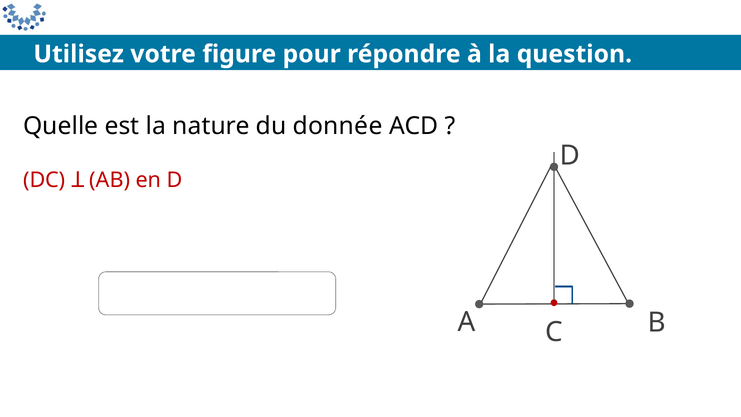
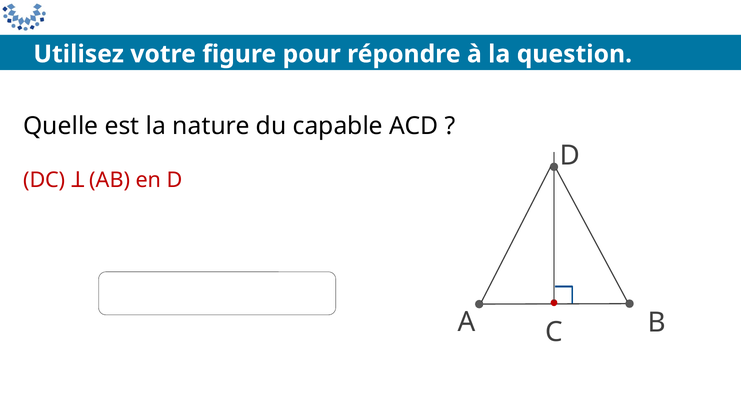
donnée: donnée -> capable (338, 126)
